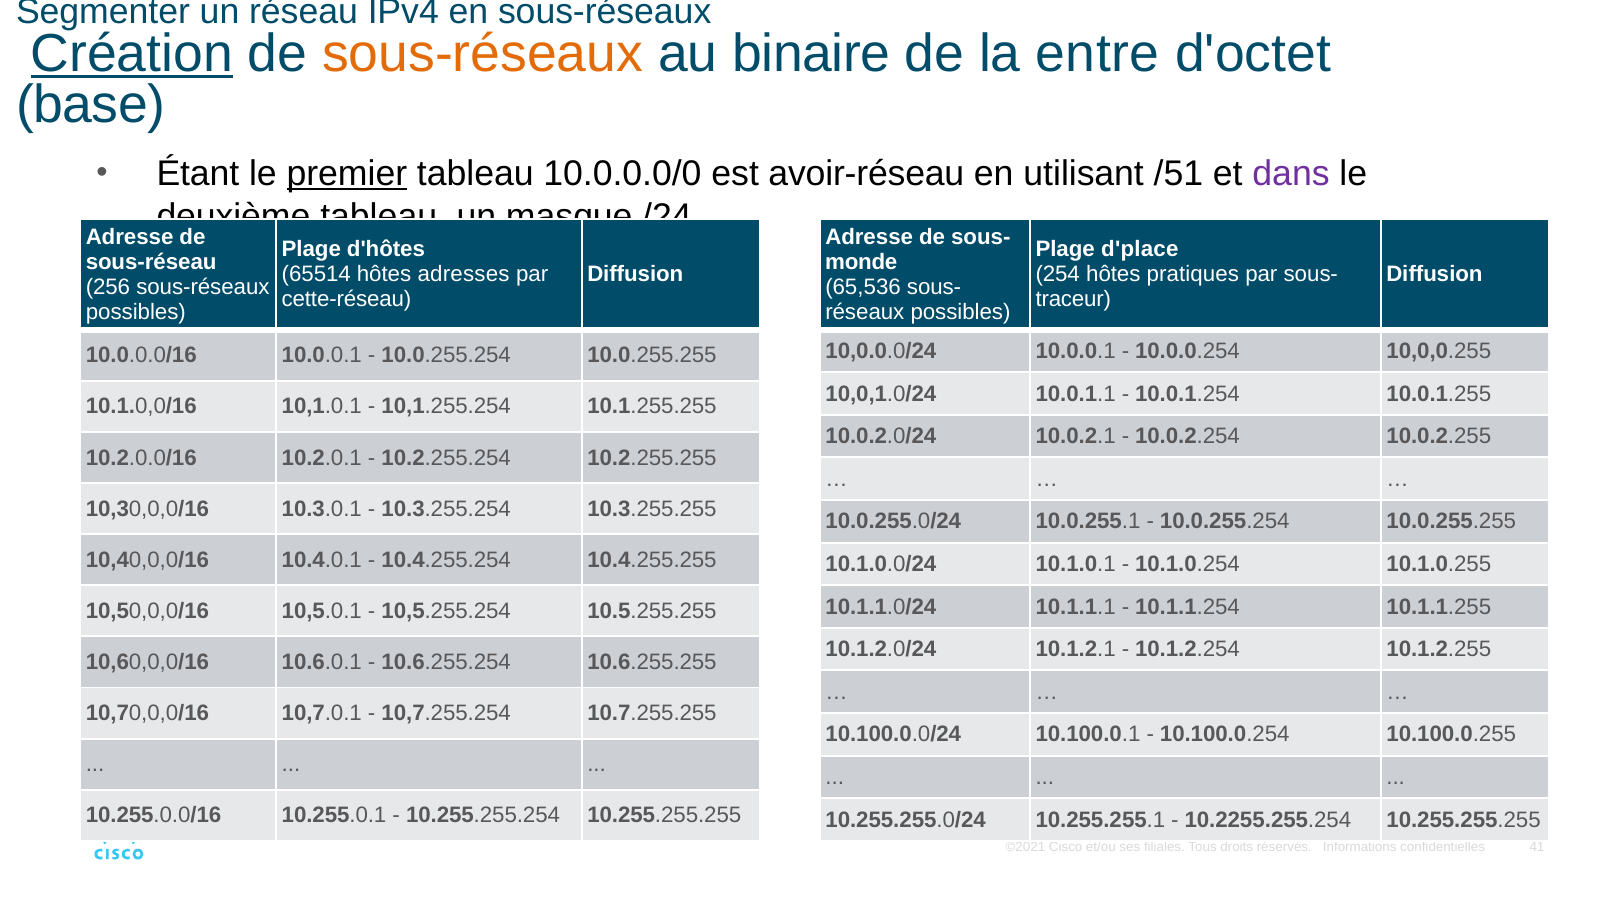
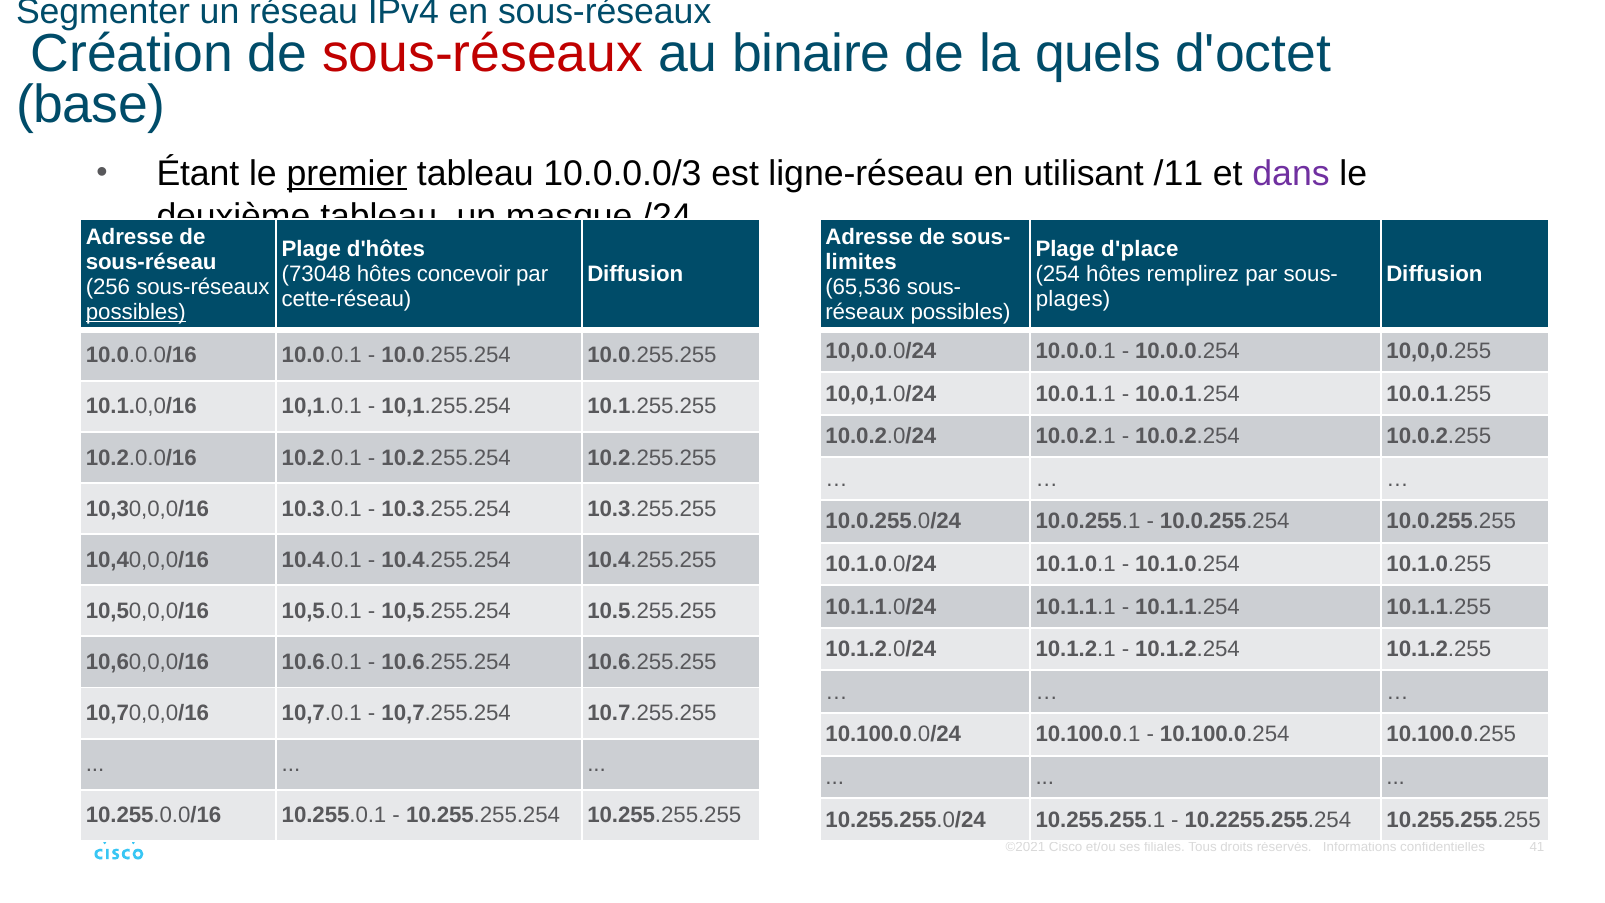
Création underline: present -> none (132, 53)
sous-réseaux colour: orange -> red (483, 53)
entre: entre -> quels (1098, 53)
10.0.0.0/0: 10.0.0.0/0 -> 10.0.0.0/3 (622, 174)
avoir-réseau: avoir-réseau -> ligne-réseau (866, 174)
/51: /51 -> /11 (1178, 174)
monde: monde -> limites (861, 262)
65514: 65514 -> 73048 (316, 274)
adresses: adresses -> concevoir (464, 274)
pratiques: pratiques -> remplirez (1193, 274)
traceur: traceur -> plages (1073, 299)
possibles underline: none -> present (136, 312)
